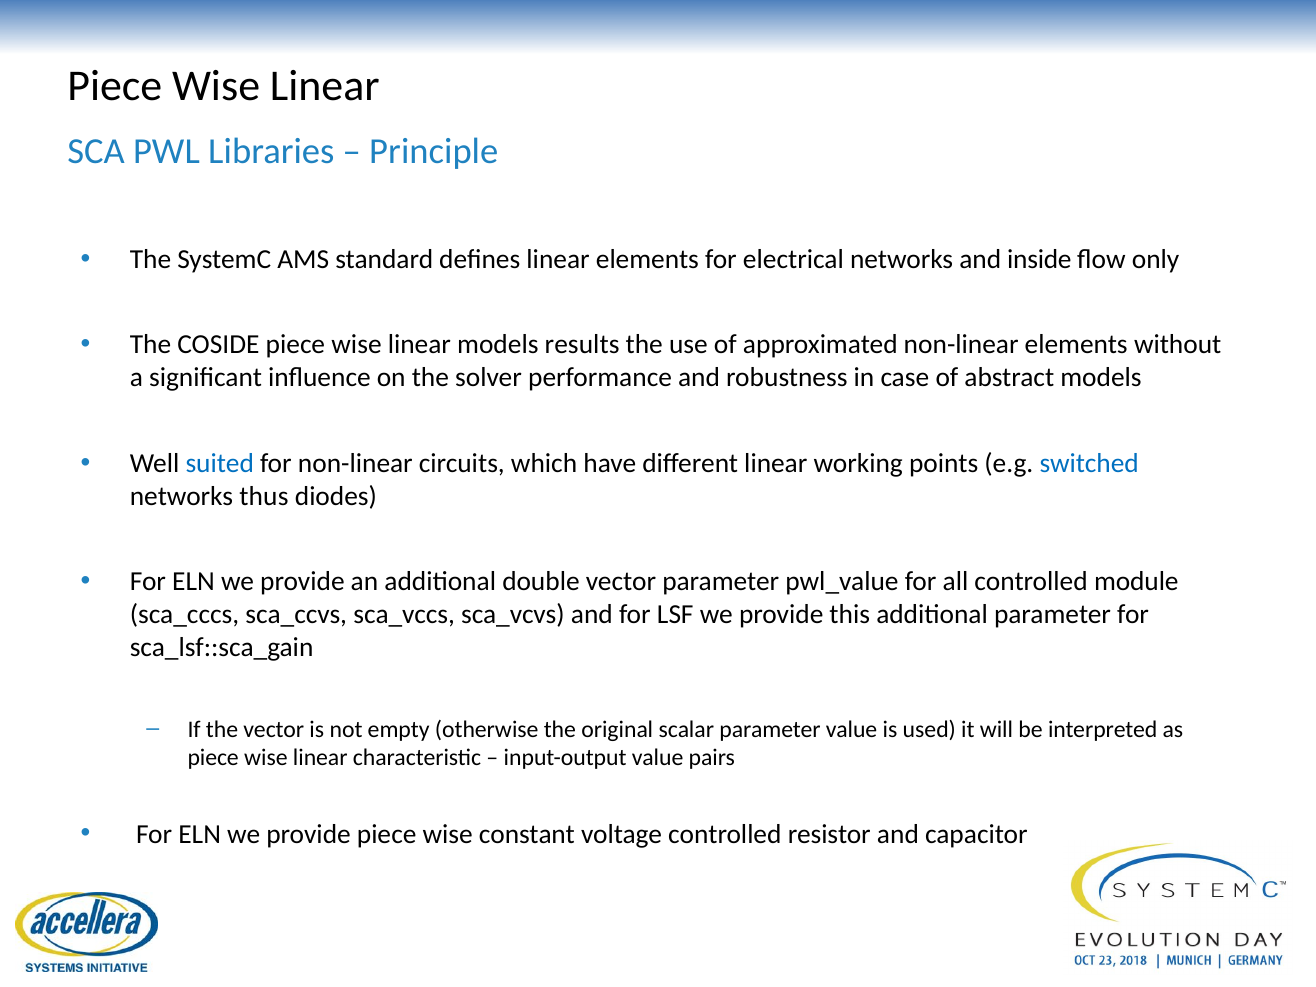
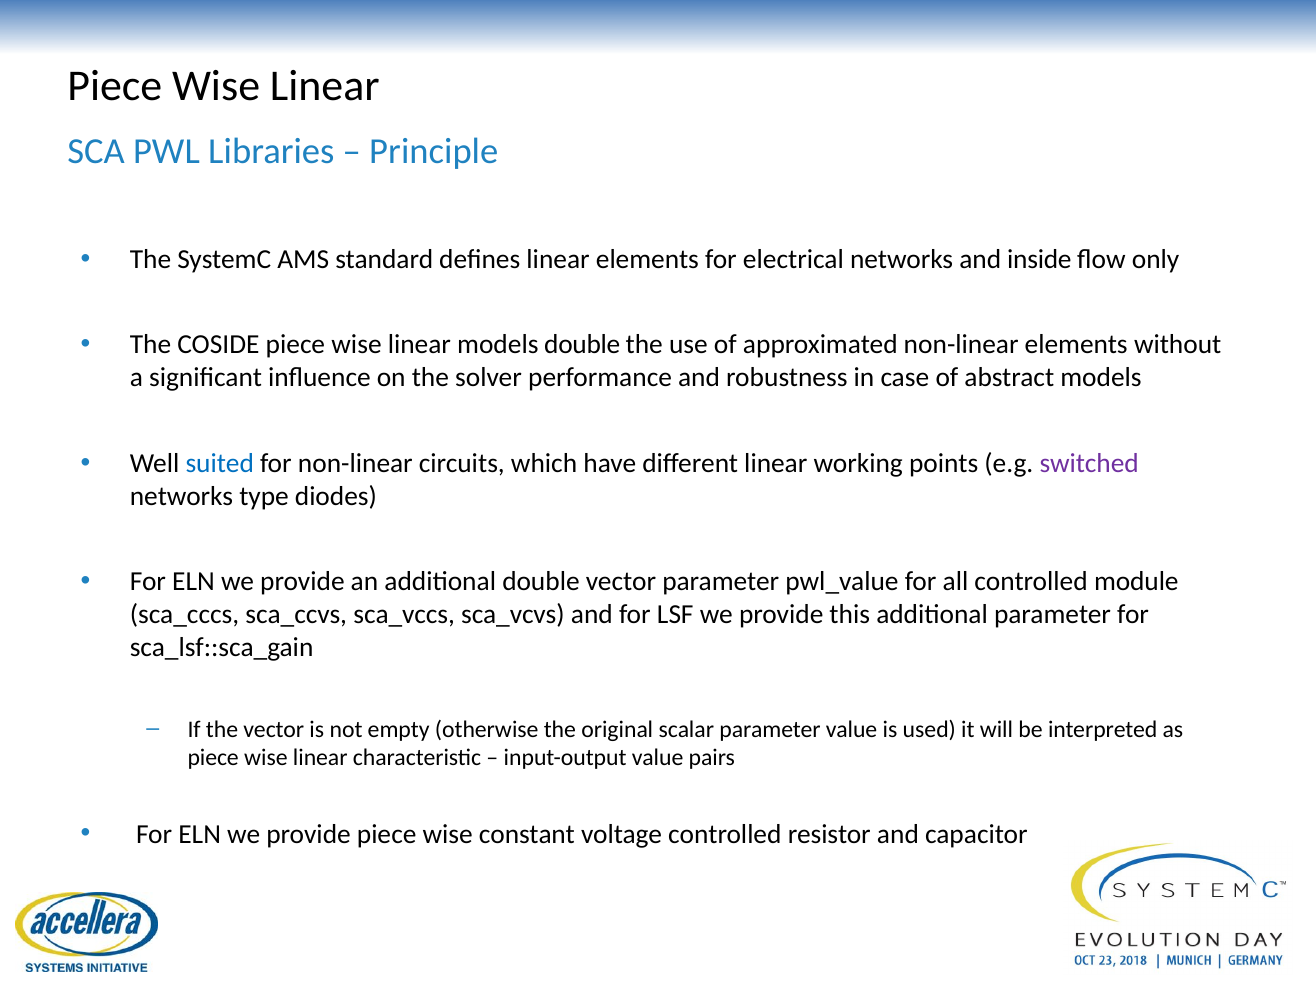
models results: results -> double (582, 345)
switched colour: blue -> purple (1089, 463)
thus: thus -> type (264, 496)
